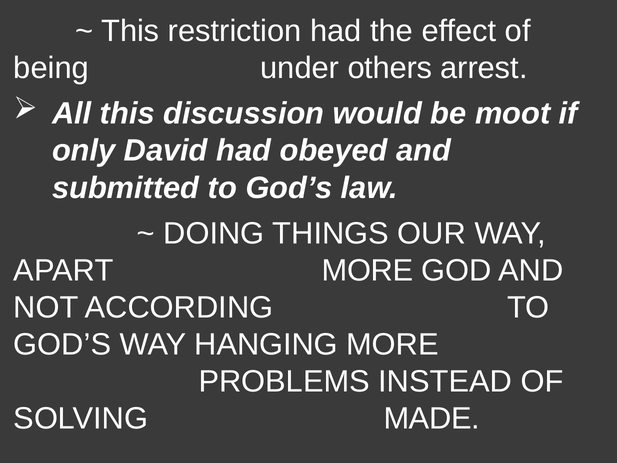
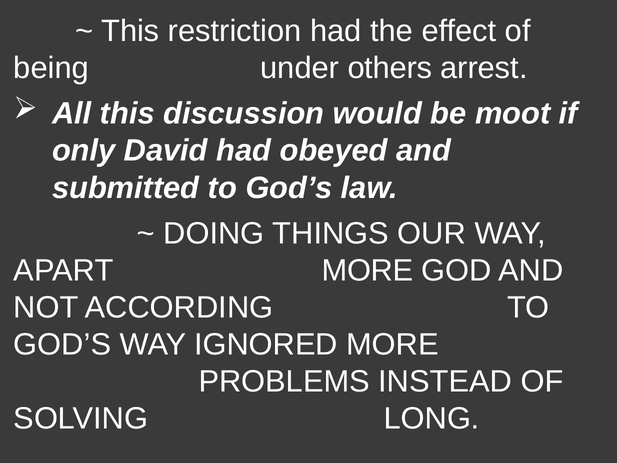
HANGING: HANGING -> IGNORED (266, 344)
MADE: MADE -> LONG (432, 418)
